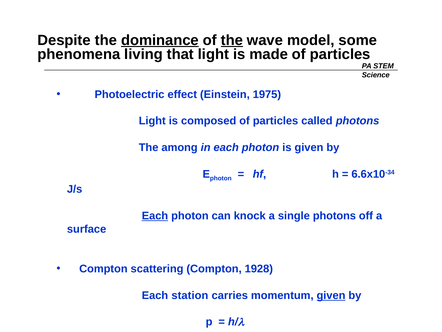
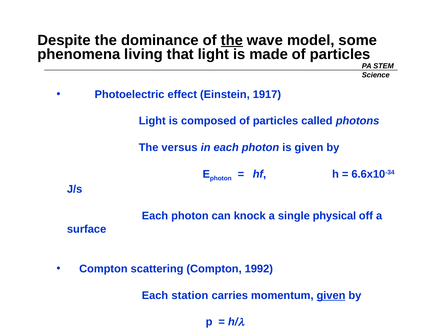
dominance underline: present -> none (160, 40)
1975: 1975 -> 1917 (267, 94)
among: among -> versus (180, 147)
Each underline: present -> none (155, 215)
single photons: photons -> physical (334, 215)
1928: 1928 -> 1992 (259, 268)
